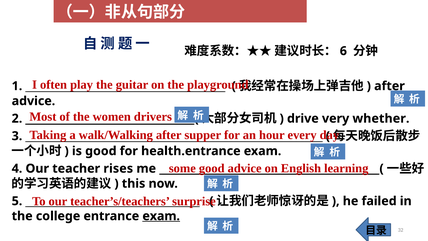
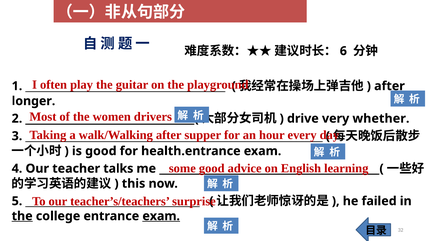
advice: advice -> longer (33, 101)
rises: rises -> talks (118, 168)
the underline: none -> present (22, 216)
